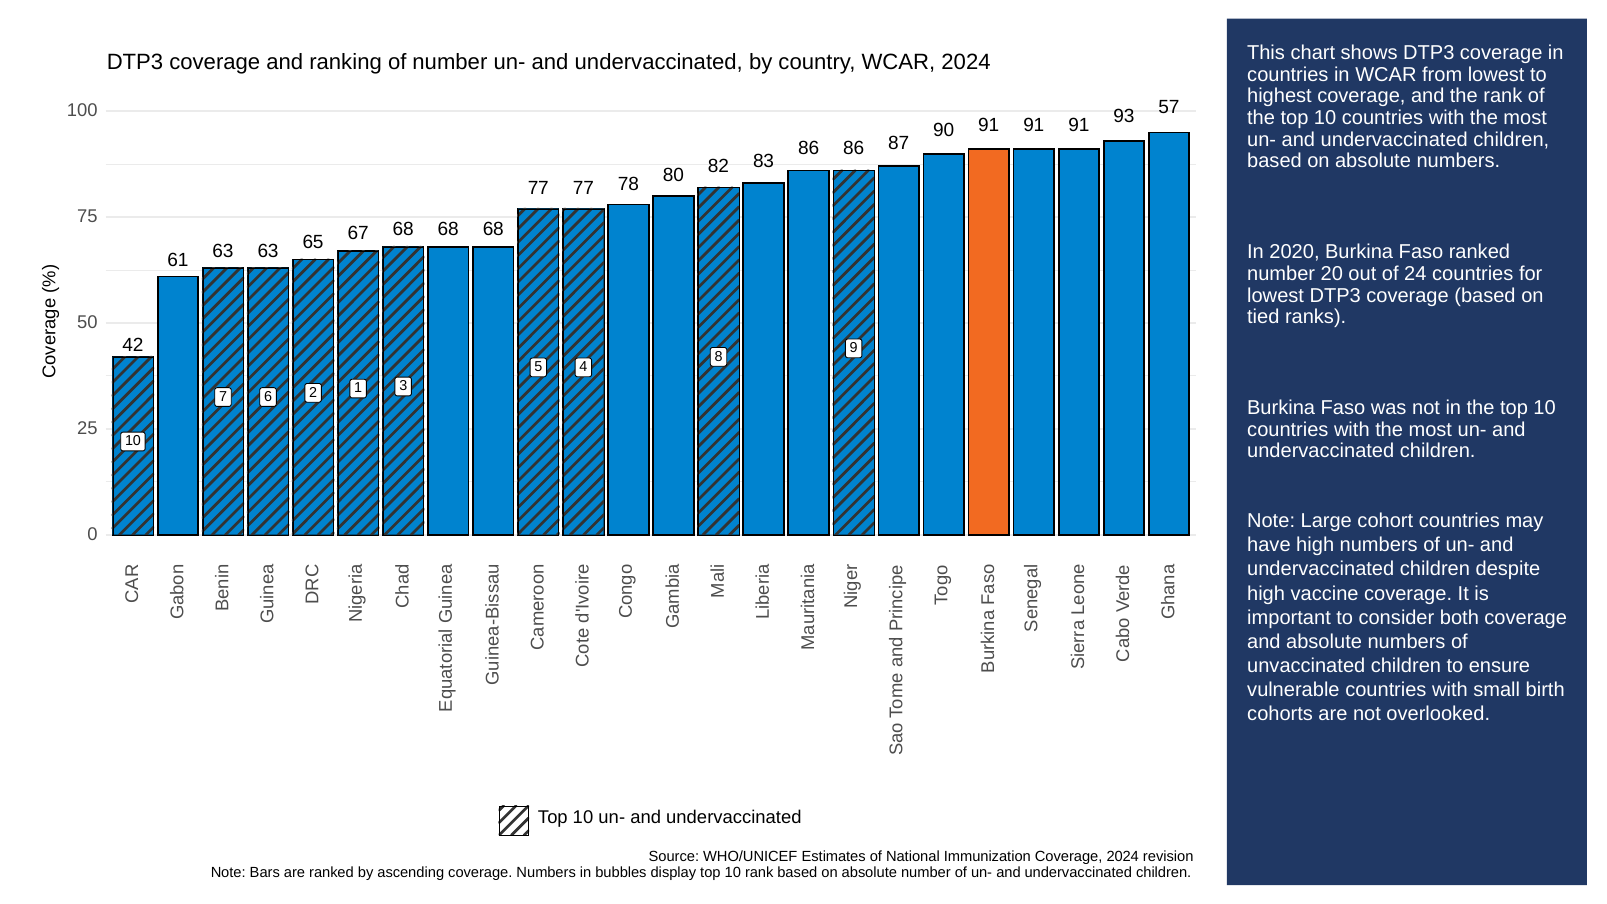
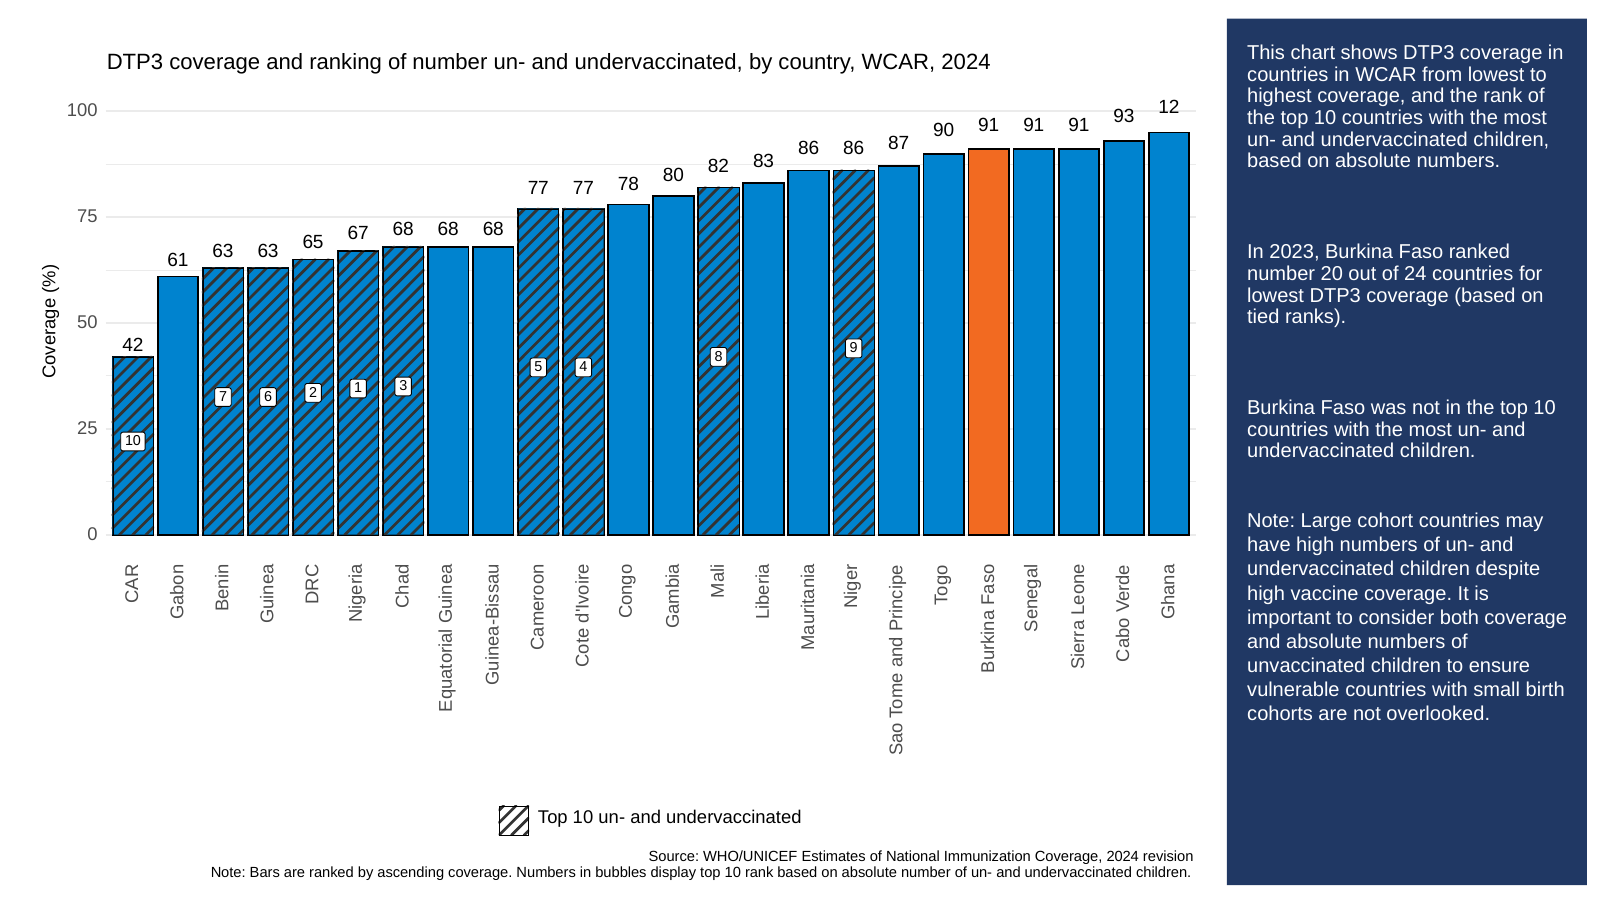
57: 57 -> 12 (1169, 108)
2020: 2020 -> 2023 (1295, 252)
